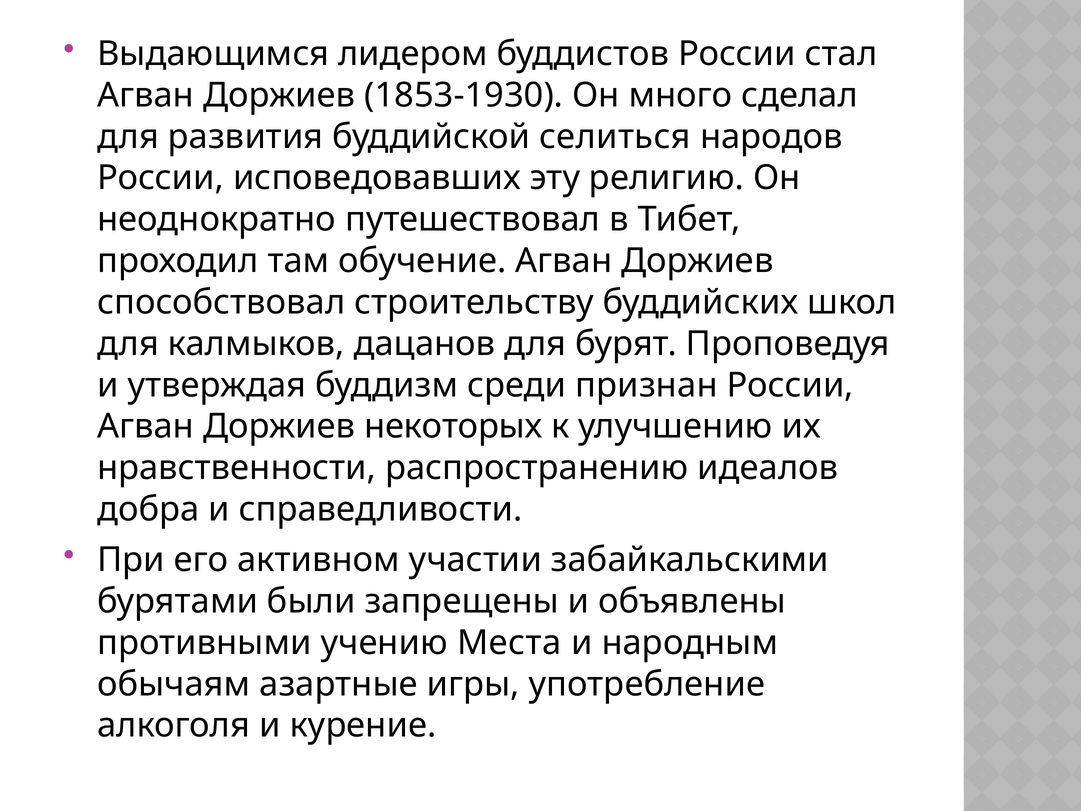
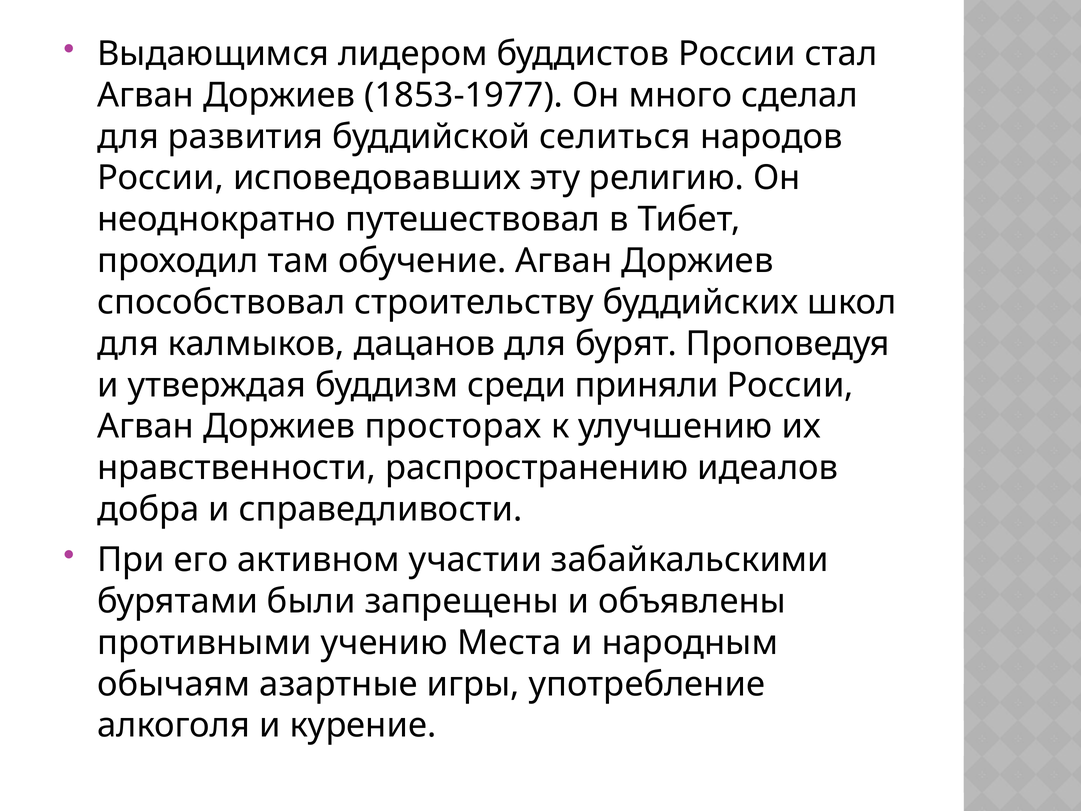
1853-1930: 1853-1930 -> 1853-1977 (464, 95)
признан: признан -> приняли (647, 385)
некоторых: некоторых -> просторах (453, 426)
